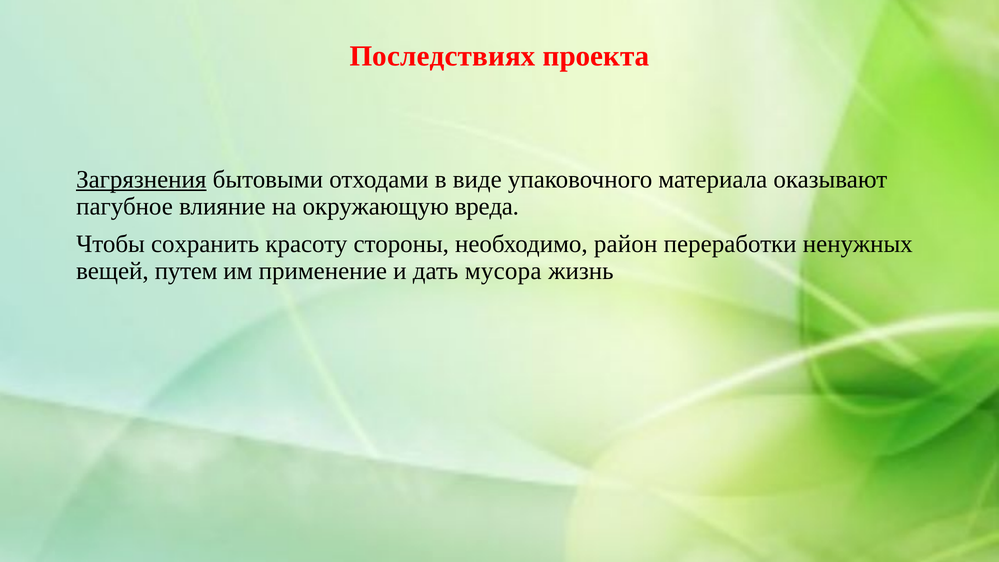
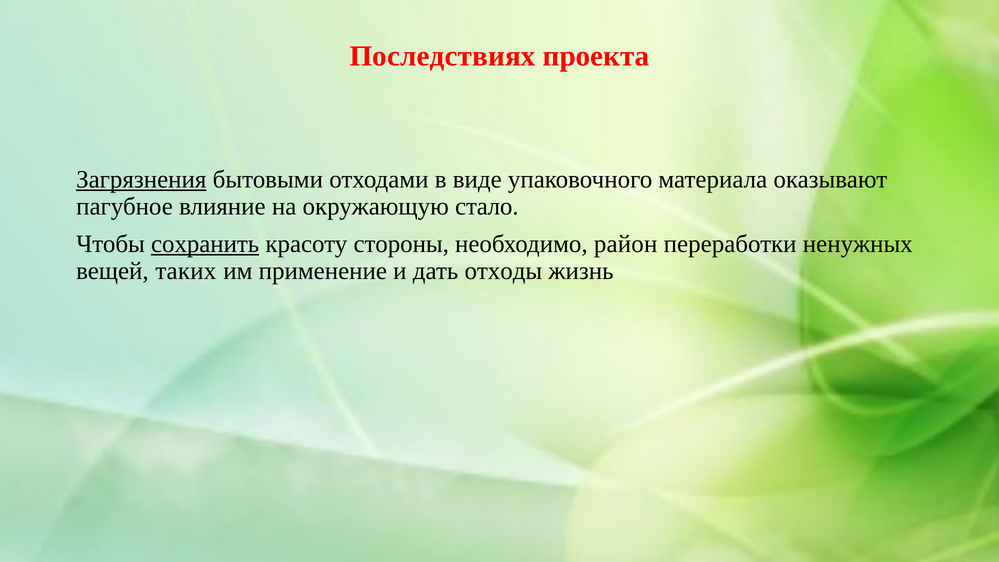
вреда: вреда -> стало (487, 207)
сохранить underline: none -> present (205, 244)
путем: путем -> таких (186, 271)
мусора: мусора -> отходы (503, 271)
